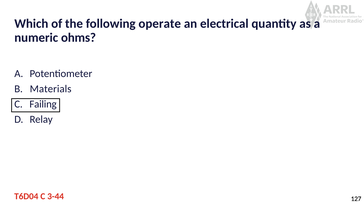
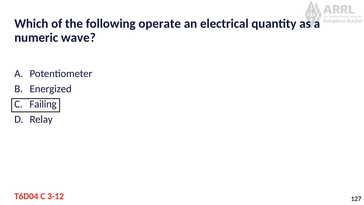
ohms: ohms -> wave (78, 38)
Materials: Materials -> Energized (51, 89)
3-44: 3-44 -> 3-12 (56, 196)
